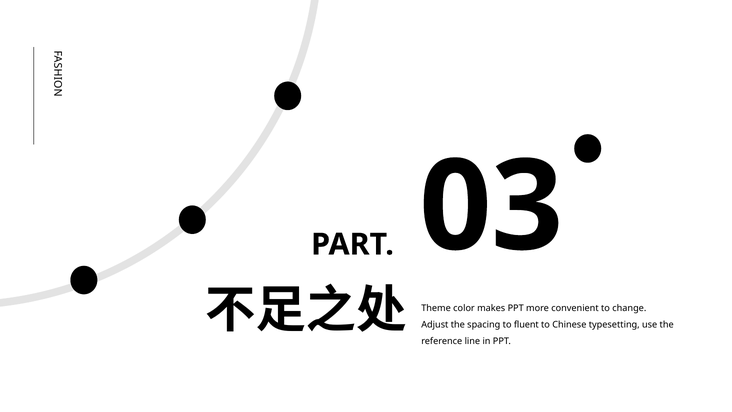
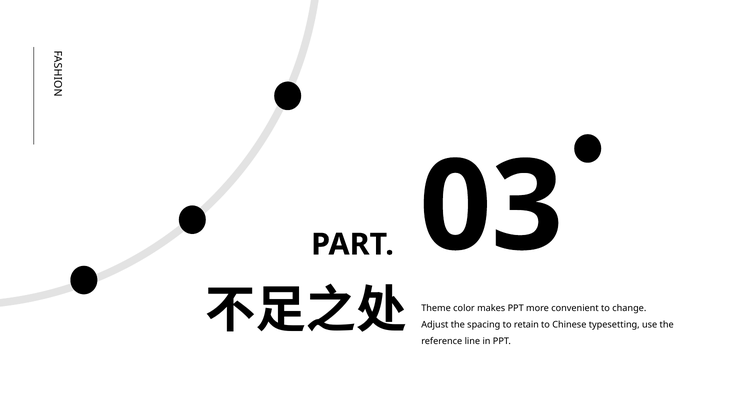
fluent: fluent -> retain (526, 325)
